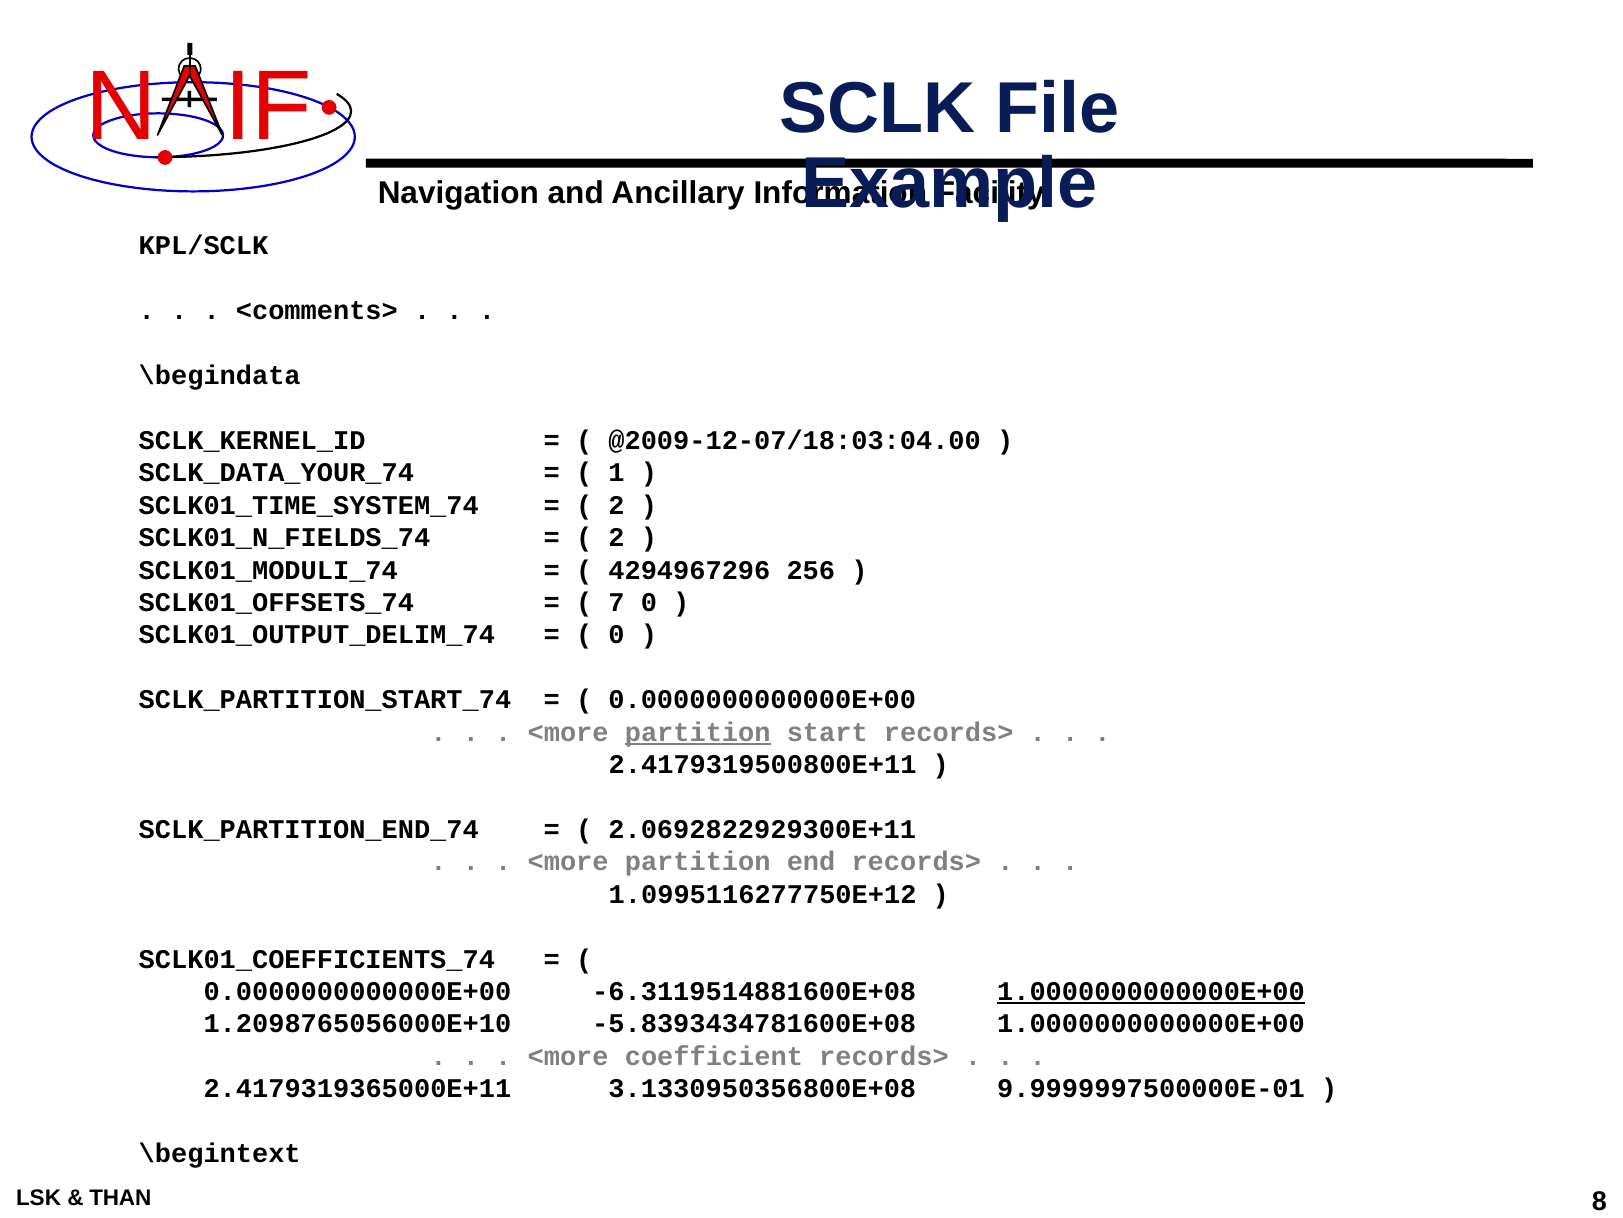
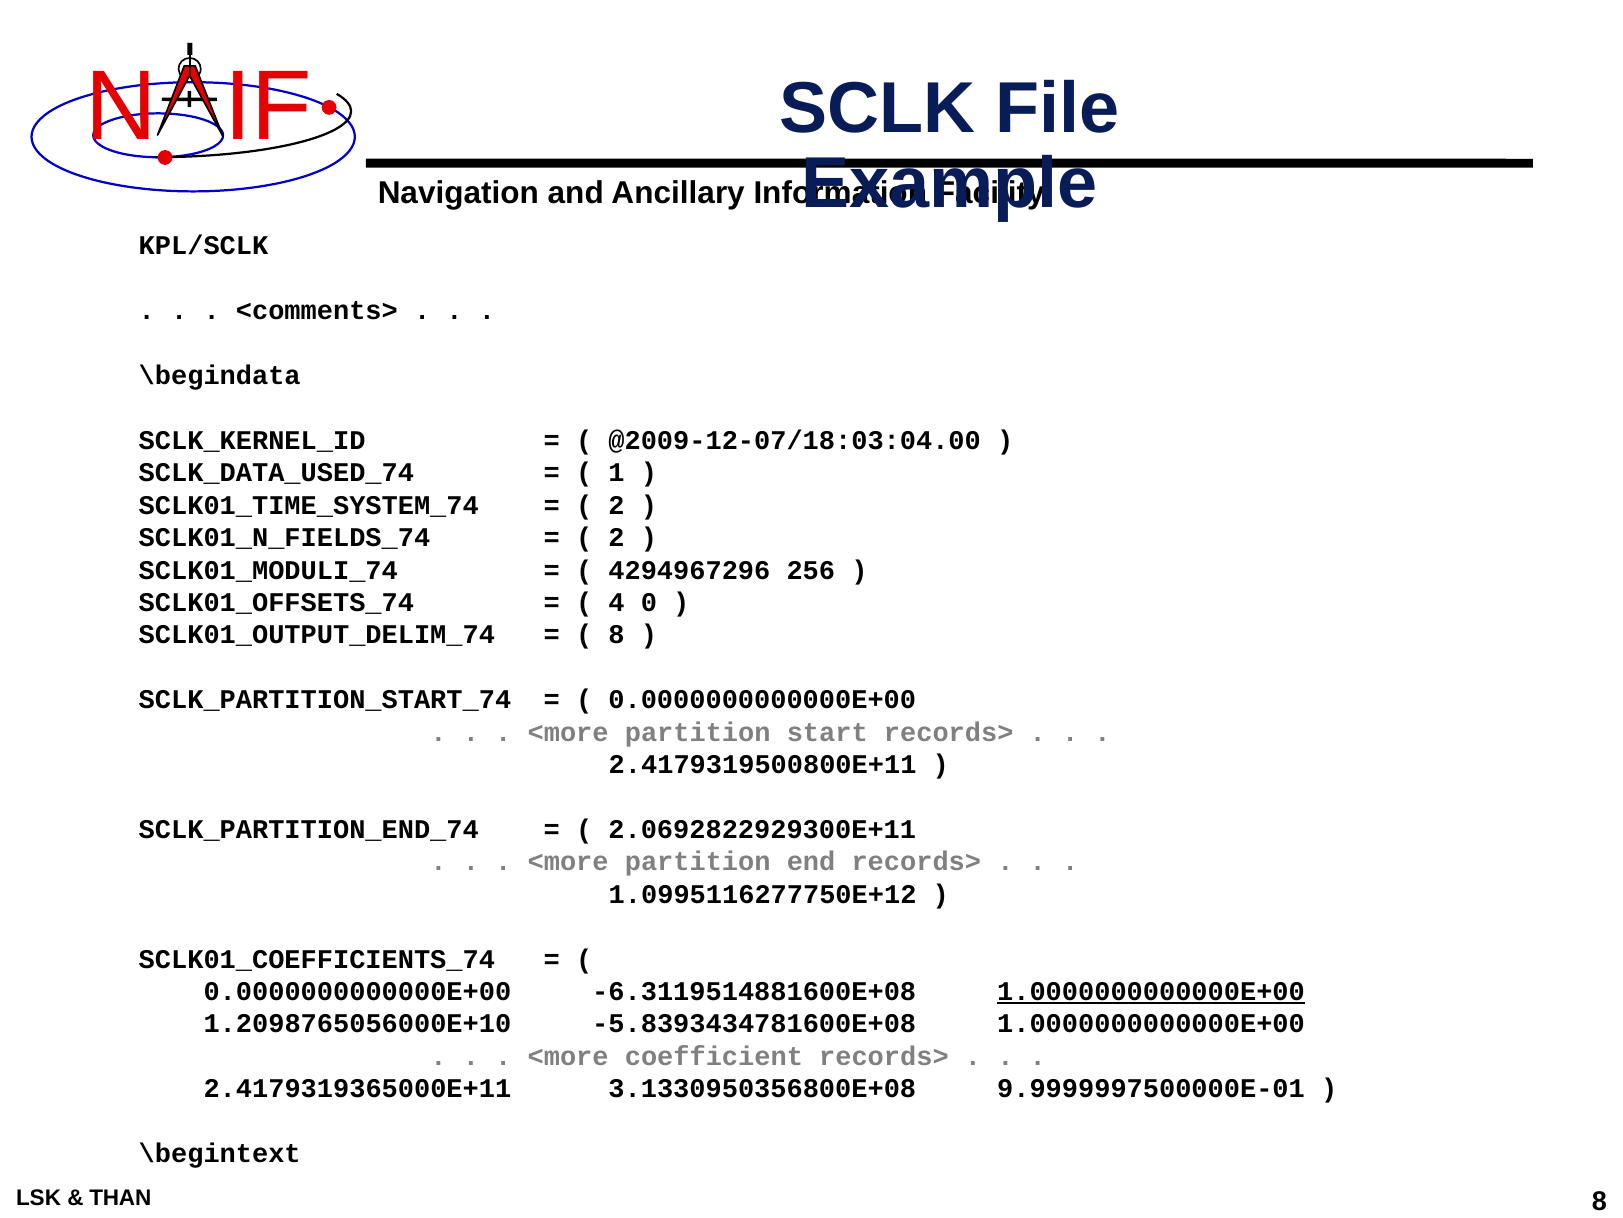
SCLK_DATA_YOUR_74: SCLK_DATA_YOUR_74 -> SCLK_DATA_USED_74 (276, 473)
7: 7 -> 4 (616, 602)
0: 0 -> 8 (616, 635)
partition underline: present -> none (698, 732)
